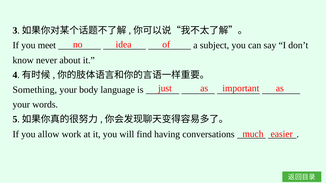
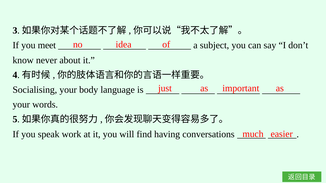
Something: Something -> Socialising (35, 90)
allow: allow -> speak (49, 134)
